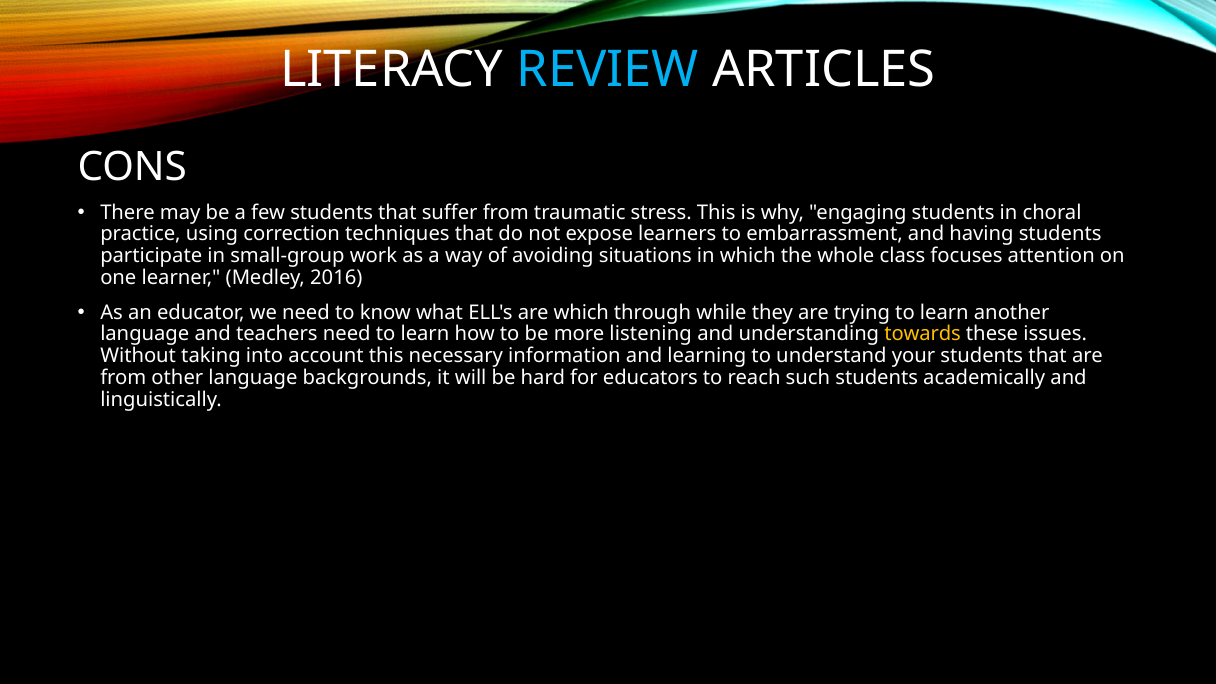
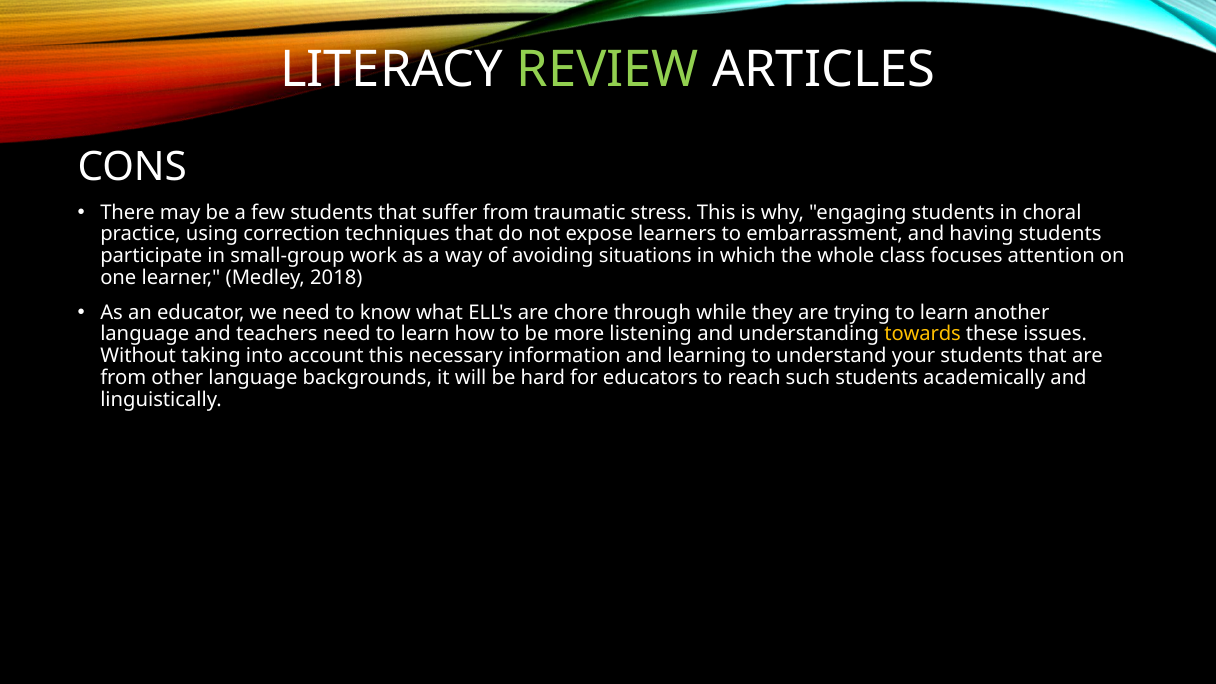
REVIEW colour: light blue -> light green (608, 70)
2016: 2016 -> 2018 (336, 278)
are which: which -> chore (581, 312)
